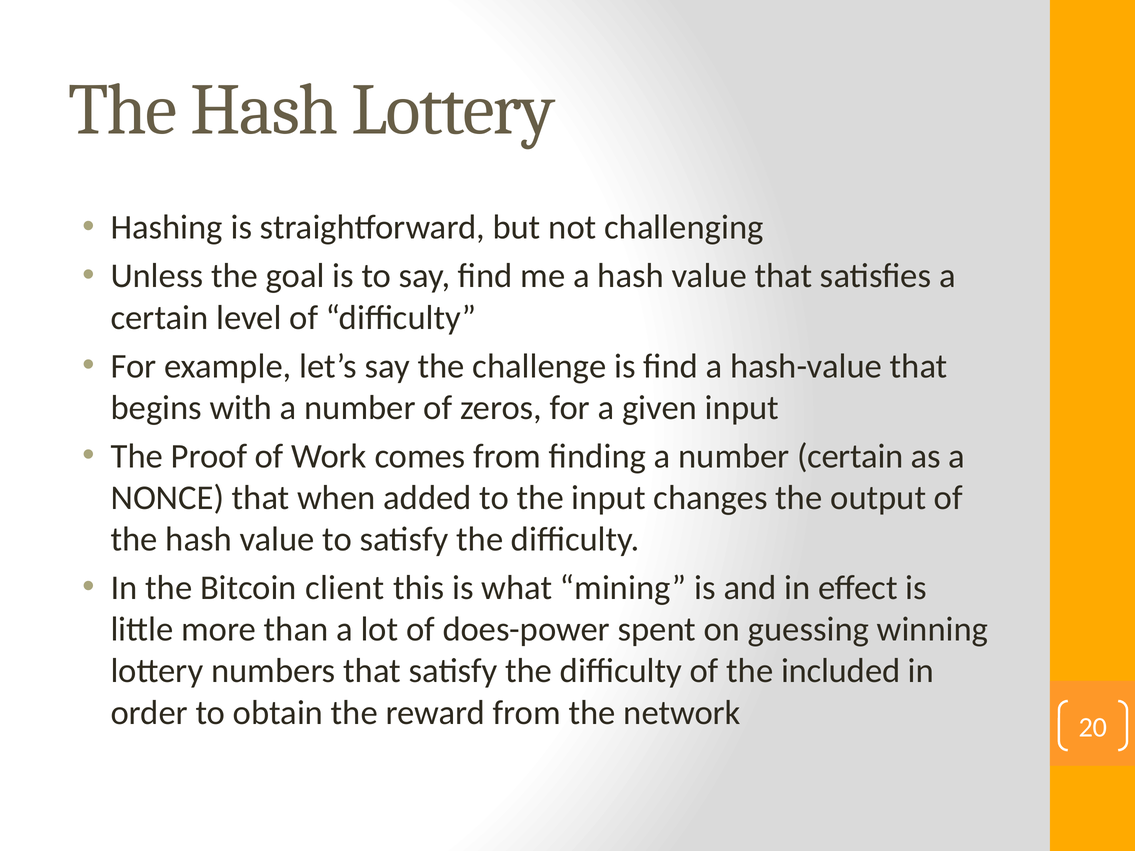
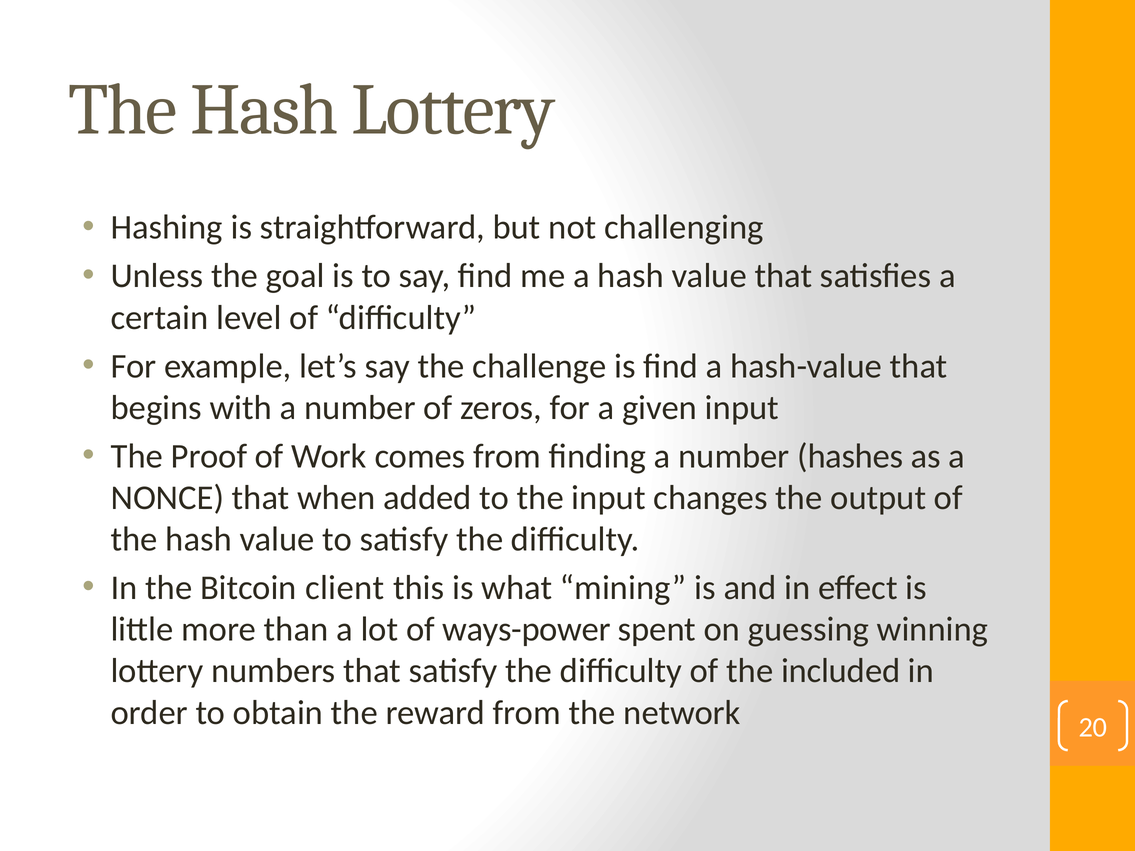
number certain: certain -> hashes (850, 456)
does-power: does-power -> ways-power (526, 630)
